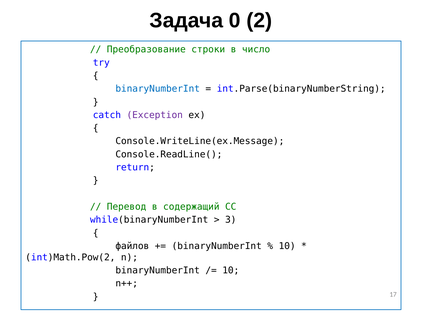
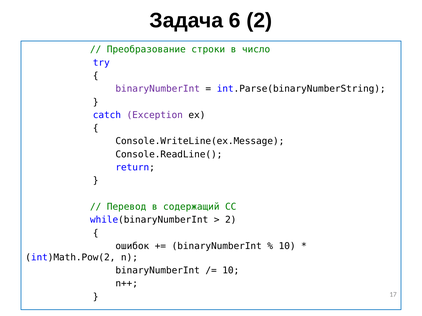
0: 0 -> 6 (235, 21)
binaryNumberInt colour: blue -> purple (158, 89)
3: 3 -> 2 (231, 220)
файлов: файлов -> ошибок (132, 246)
